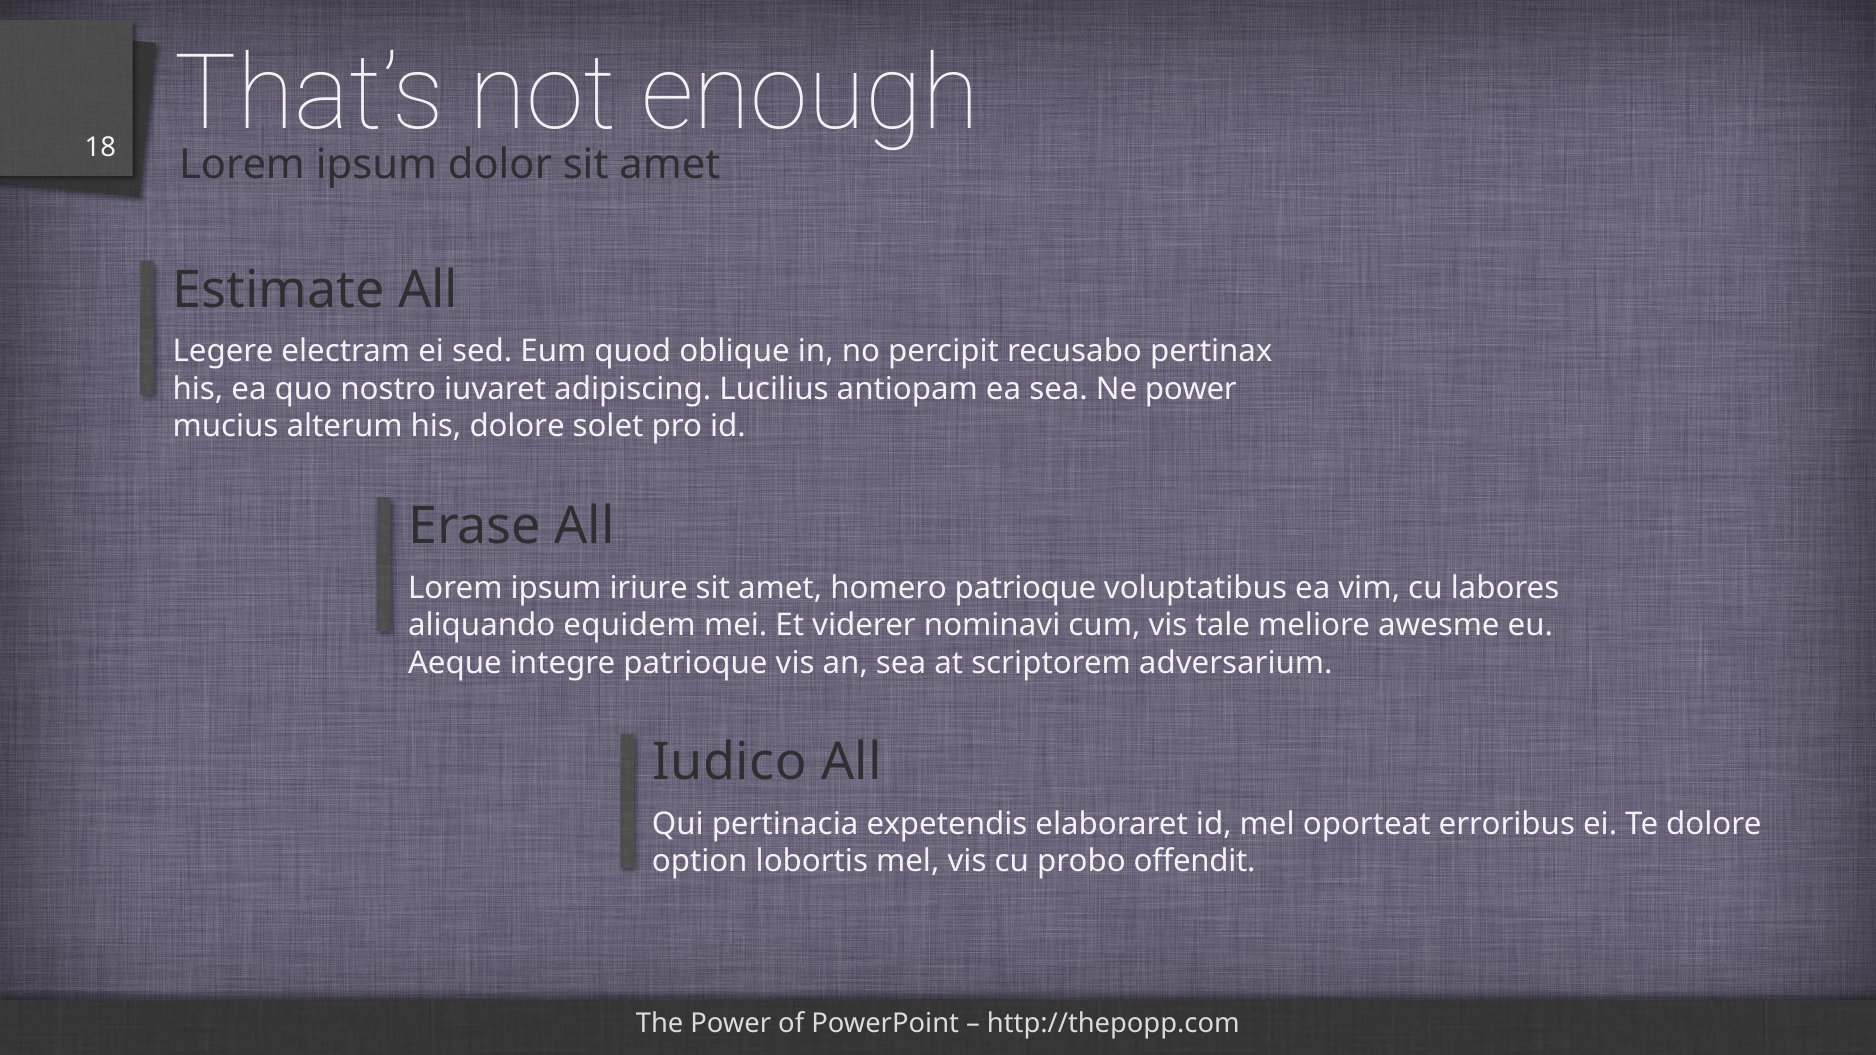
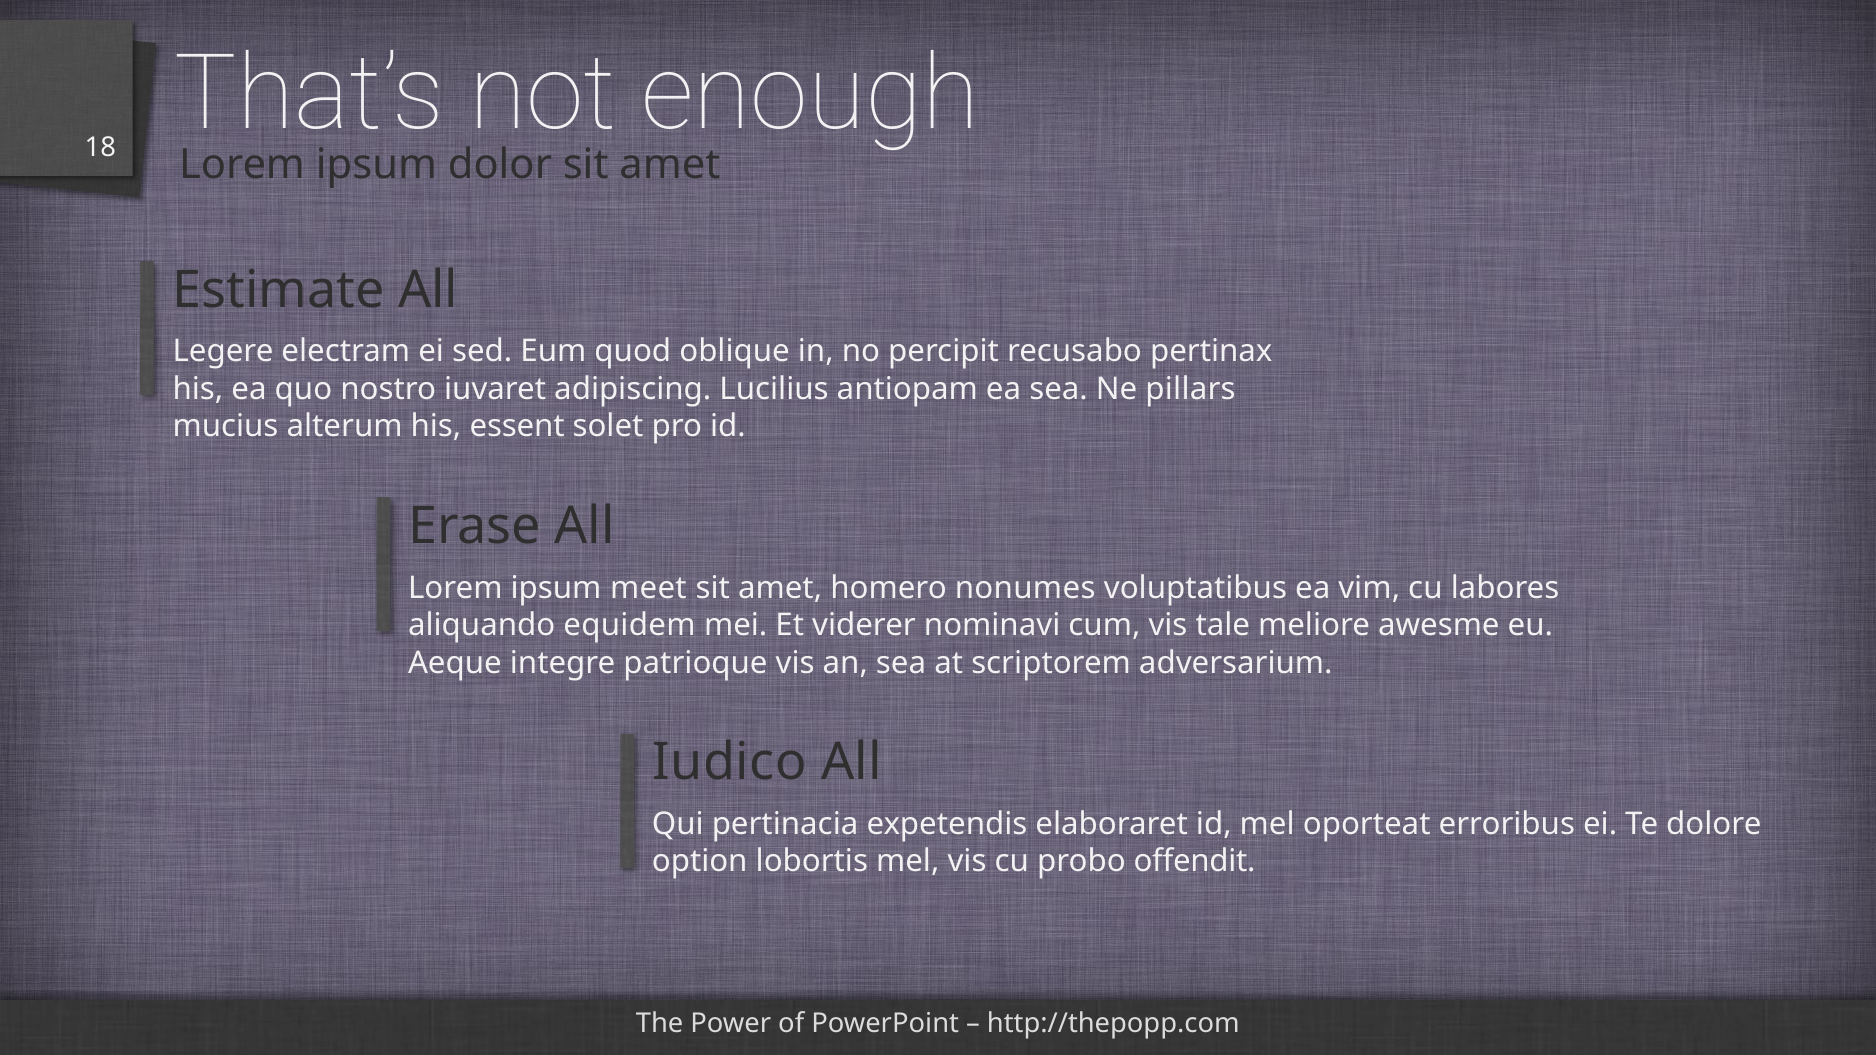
Ne power: power -> pillars (1191, 389)
his dolore: dolore -> essent (517, 427)
iriure: iriure -> meet (648, 588)
homero patrioque: patrioque -> nonumes (1025, 588)
